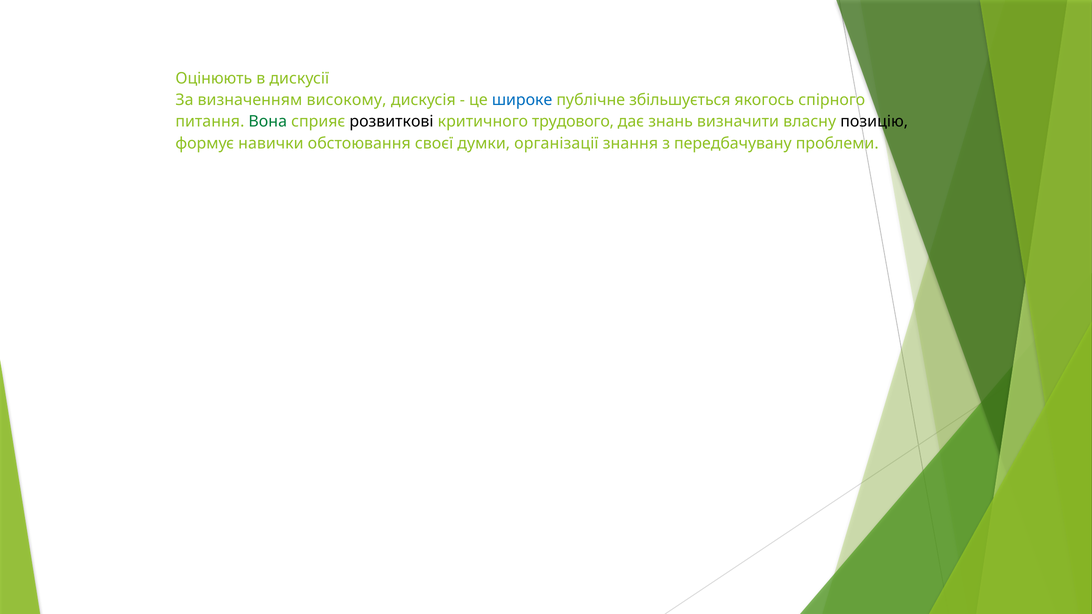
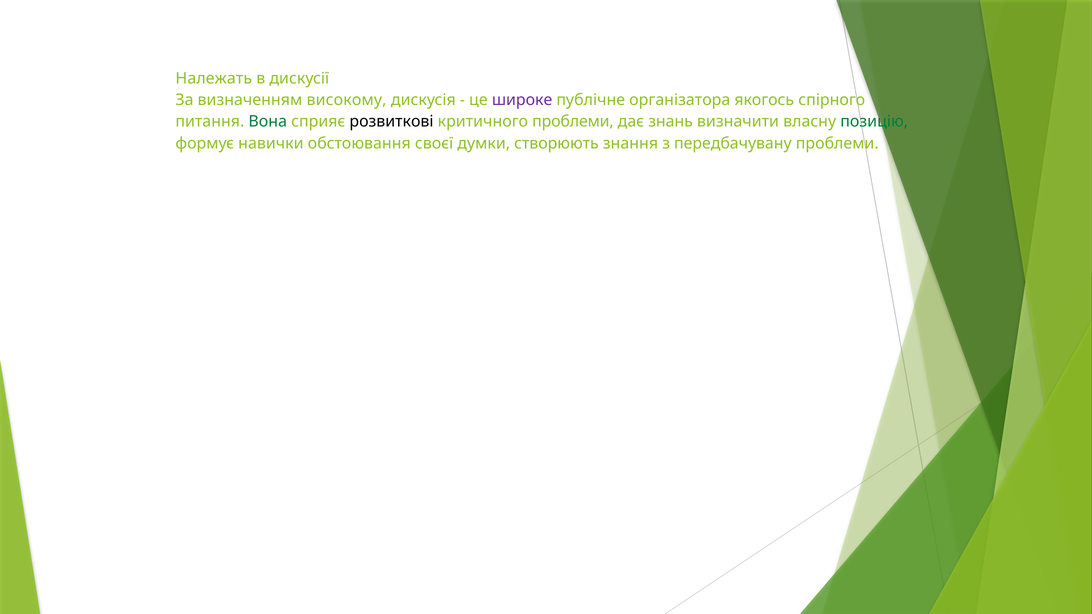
Оцінюють: Оцінюють -> Належать (214, 78)
широке colour: blue -> purple (522, 100)
збільшується: збільшується -> організатора (680, 100)
критичного трудового: трудового -> проблеми (573, 122)
позицію colour: black -> green (874, 122)
організації: організації -> створюють (556, 143)
